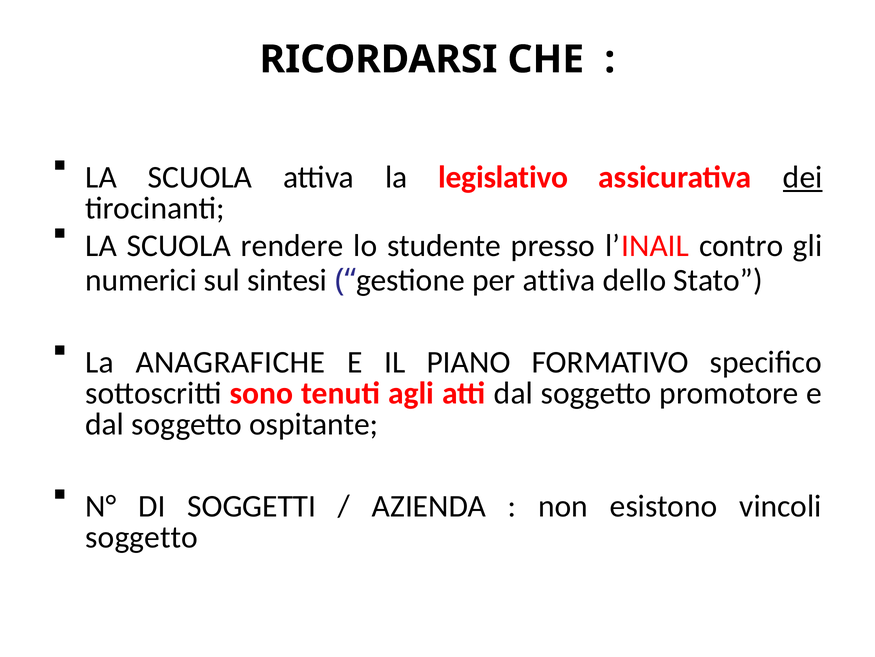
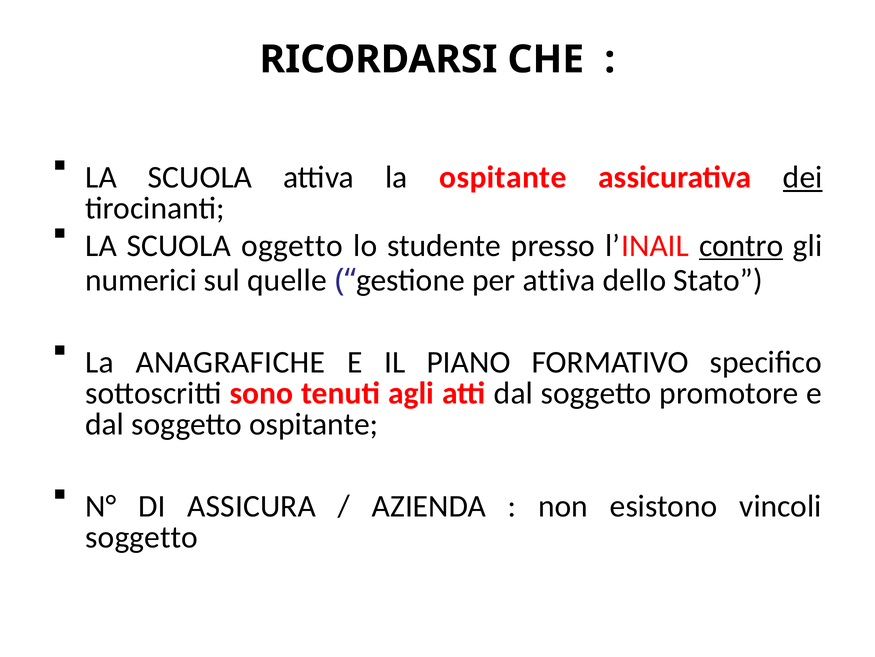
la legislativo: legislativo -> ospitante (503, 177)
rendere: rendere -> oggetto (292, 245)
contro underline: none -> present (741, 245)
sintesi: sintesi -> quelle (287, 280)
SOGGETTI: SOGGETTI -> ASSICURA (252, 506)
